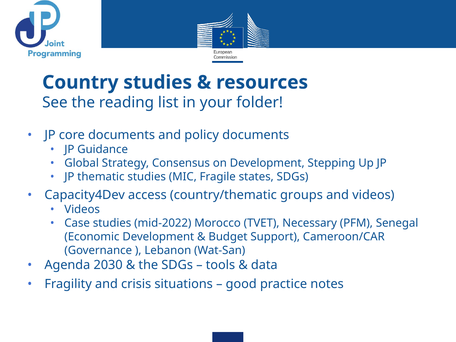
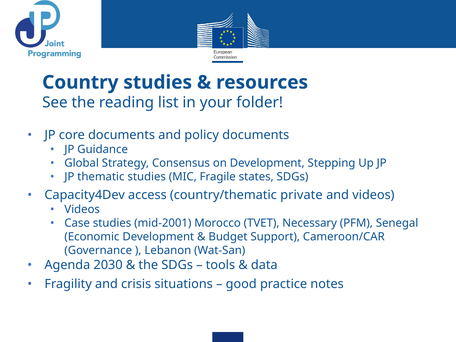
groups: groups -> private (301, 195)
mid-2022: mid-2022 -> mid-2001 (163, 223)
